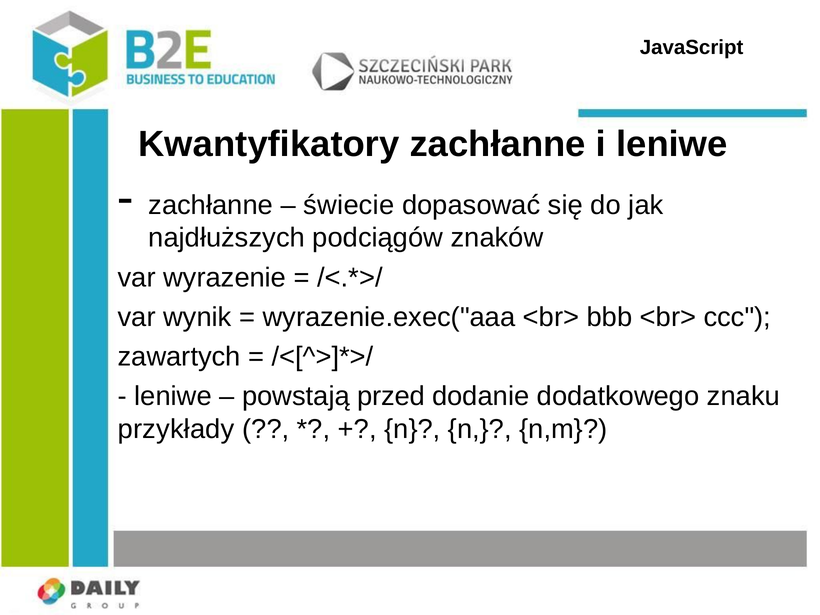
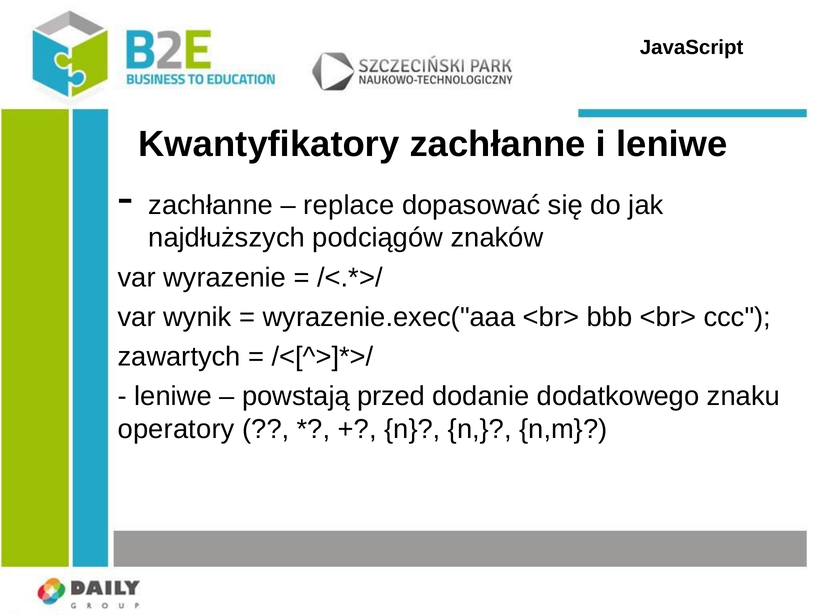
świecie: świecie -> replace (349, 205)
przykłady: przykłady -> operatory (176, 429)
